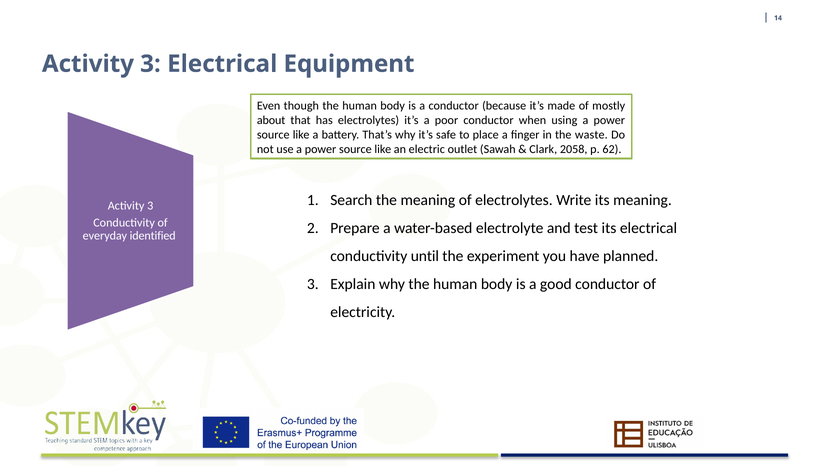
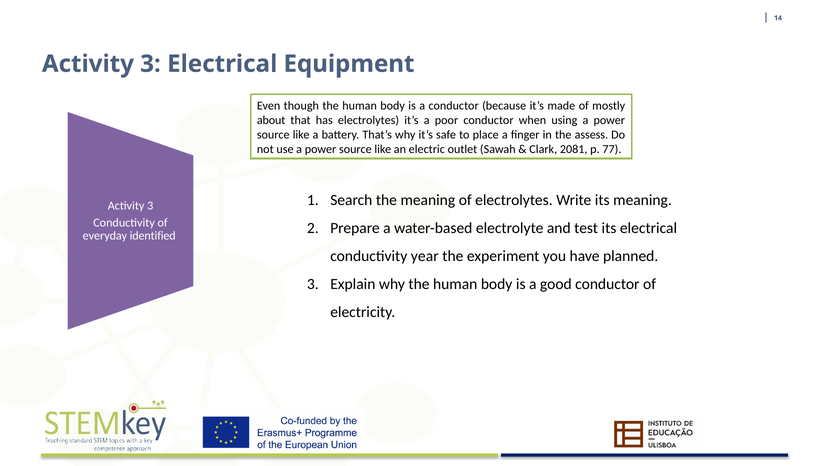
waste: waste -> assess (591, 135)
2058: 2058 -> 2081 (574, 149)
62: 62 -> 77 (612, 149)
until: until -> year (425, 256)
